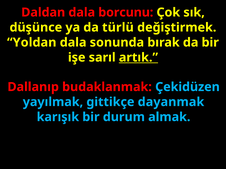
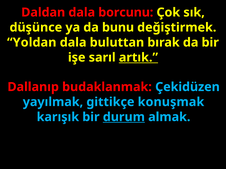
türlü: türlü -> bunu (118, 27)
sonunda: sonunda -> buluttan (117, 43)
dayanmak: dayanmak -> konuşmak (171, 102)
durum underline: none -> present (124, 117)
